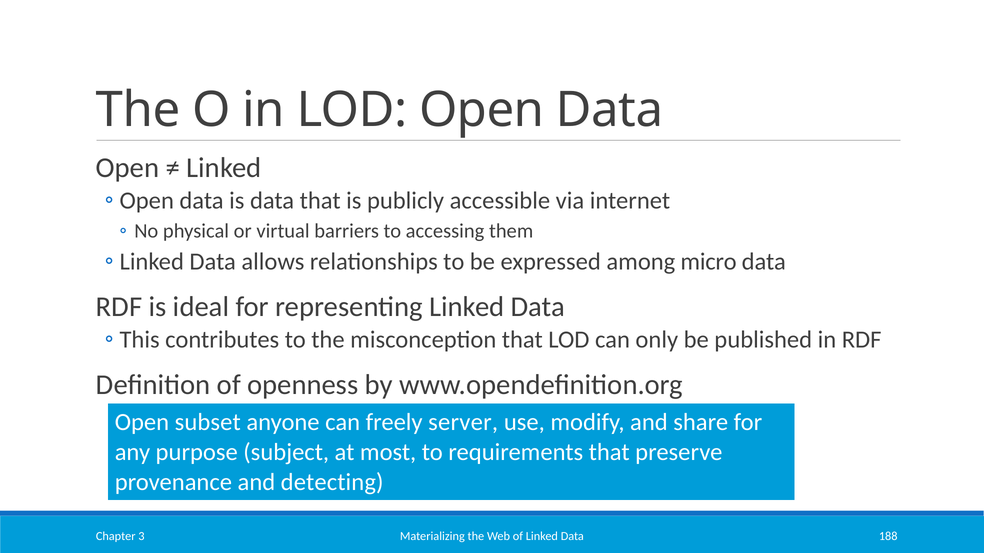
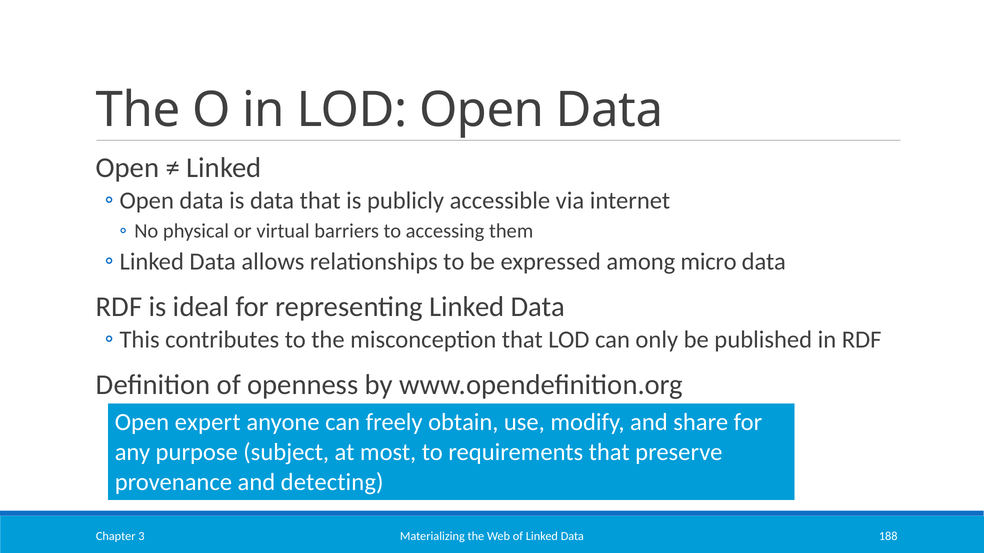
subset: subset -> expert (208, 423)
server: server -> obtain (463, 423)
